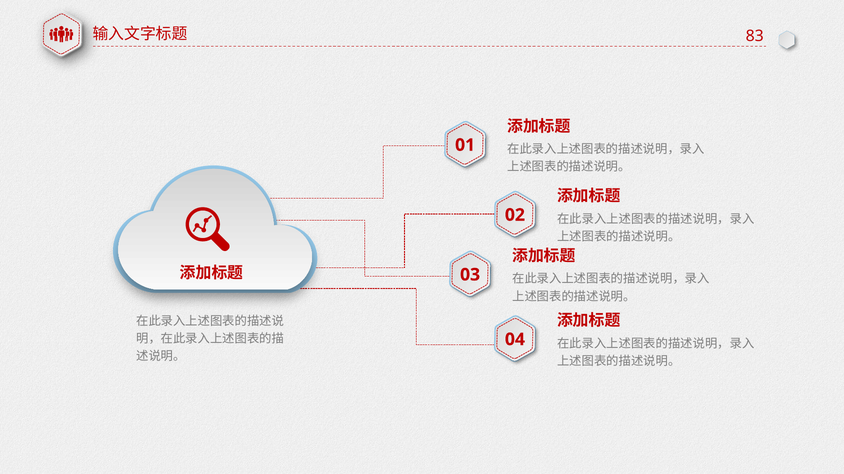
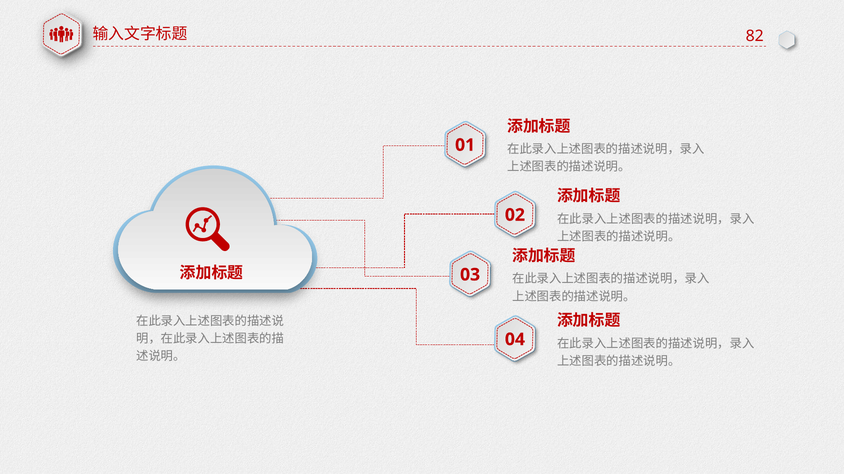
83: 83 -> 82 (755, 36)
